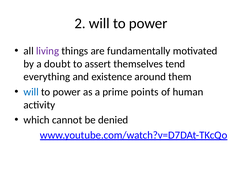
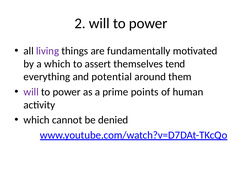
a doubt: doubt -> which (57, 64)
existence: existence -> potential (112, 77)
will colour: blue -> purple (31, 92)
